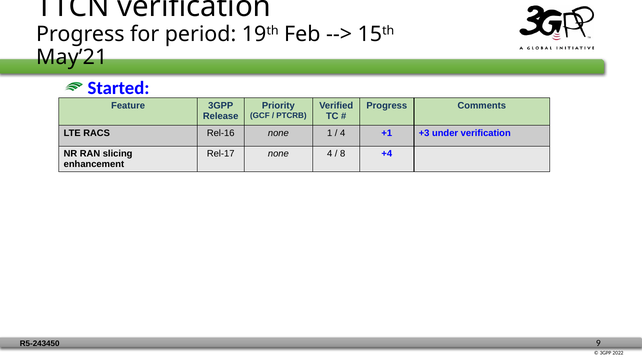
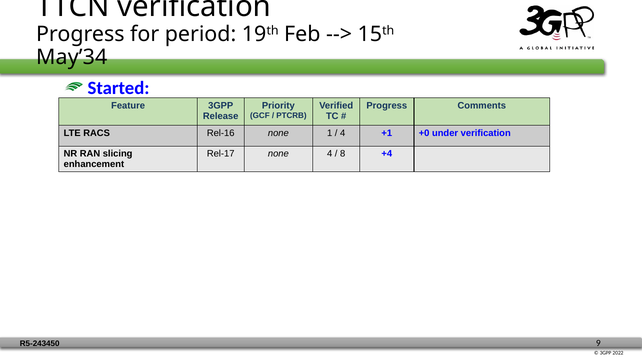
May’21: May’21 -> May’34 (72, 57)
+3: +3 -> +0 (424, 133)
